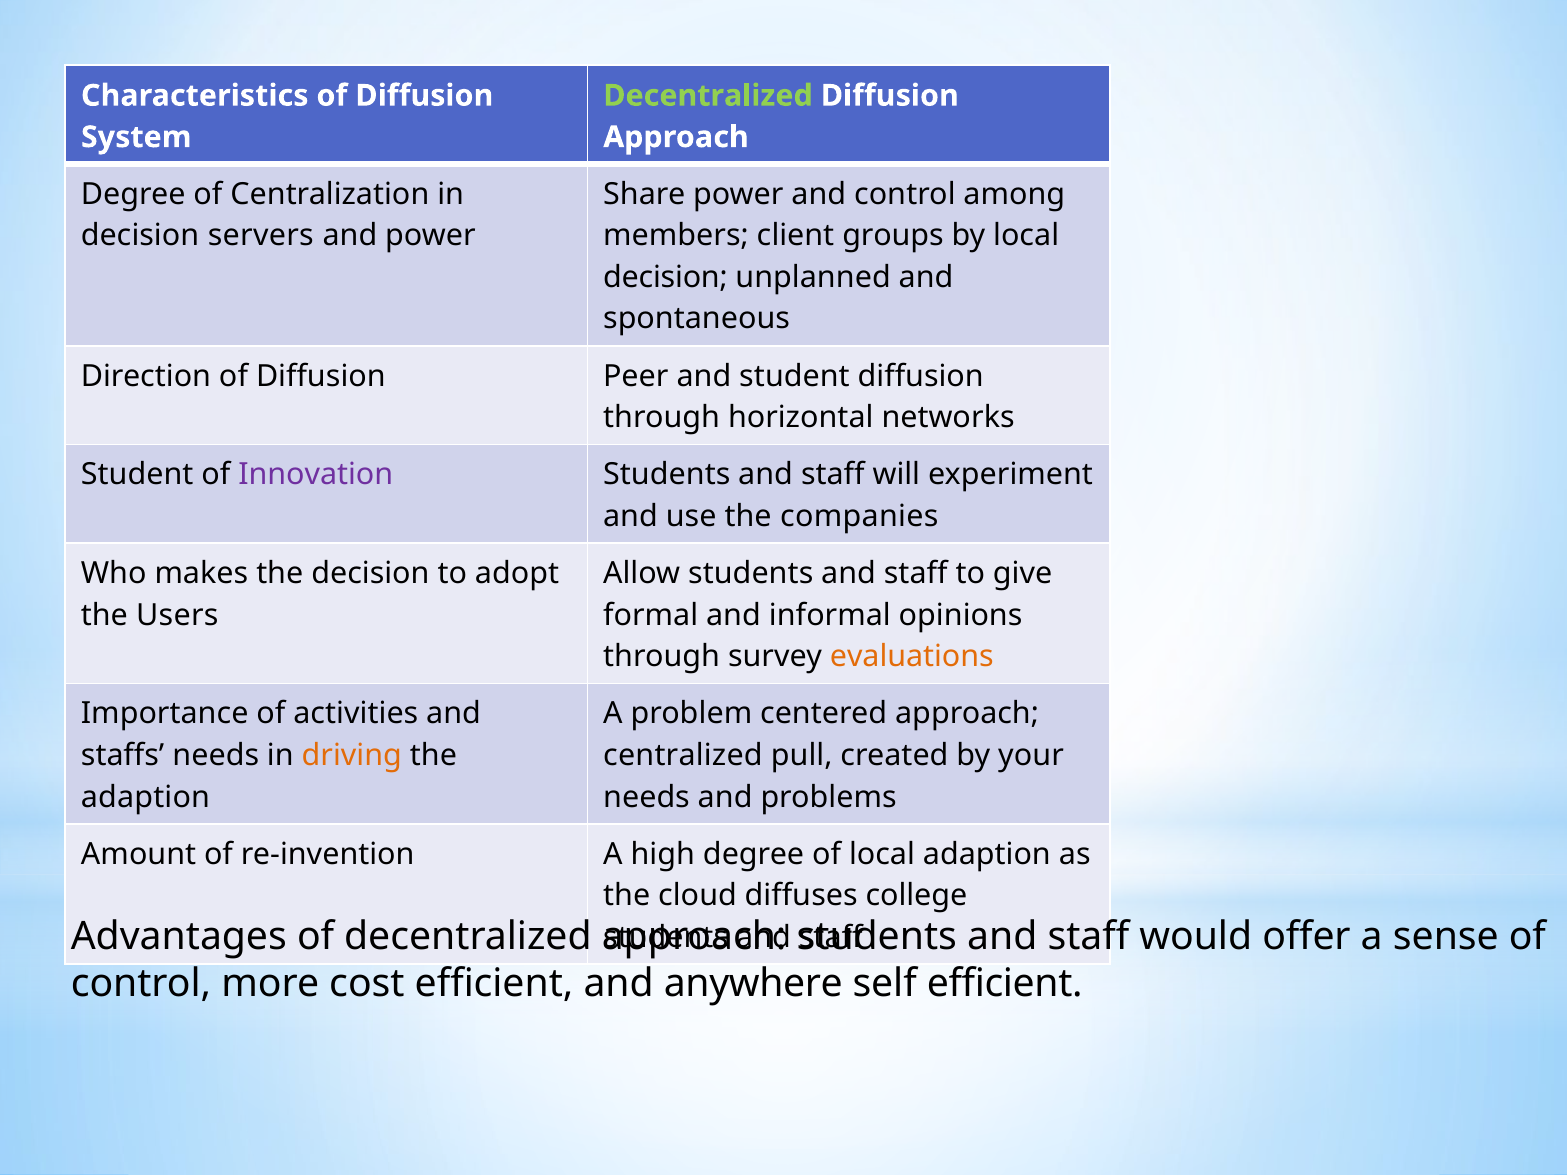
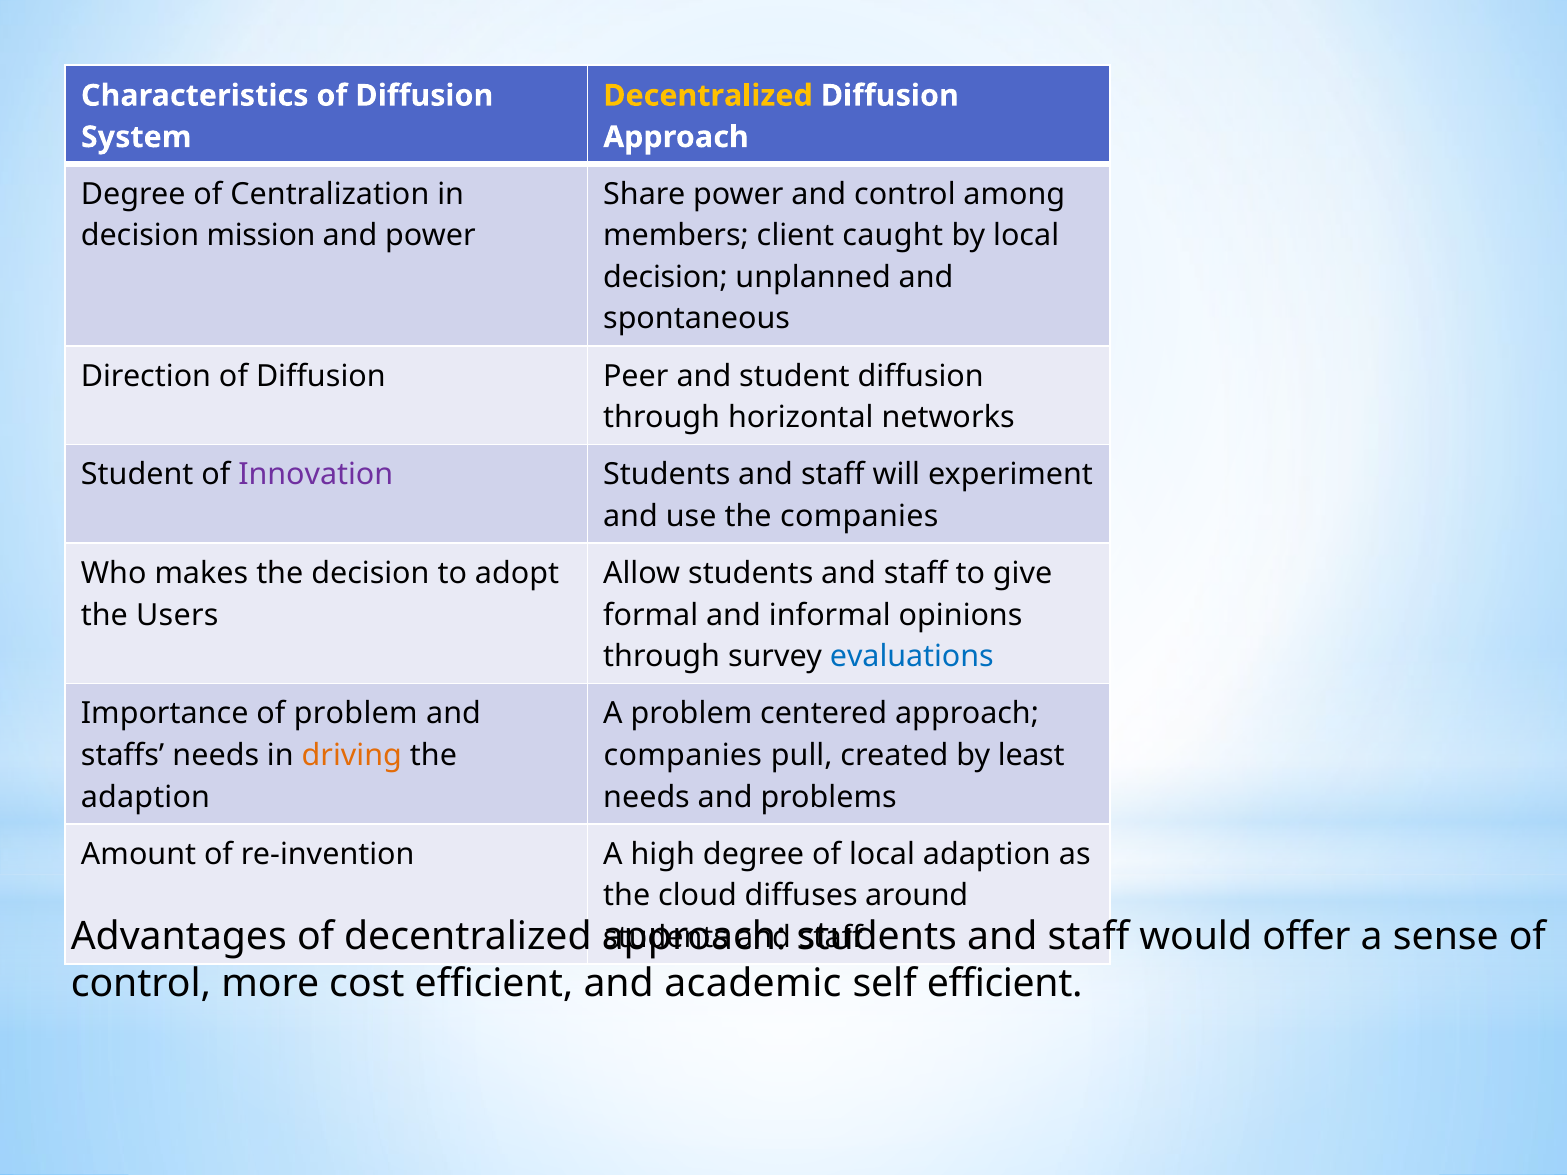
Decentralized colour: light green -> yellow (708, 96)
servers: servers -> mission (261, 236)
groups: groups -> caught (893, 236)
evaluations colour: orange -> blue (912, 657)
of activities: activities -> problem (356, 714)
centralized: centralized -> companies (683, 756)
your: your -> least (1031, 756)
college: college -> around (917, 896)
anywhere: anywhere -> academic (753, 984)
